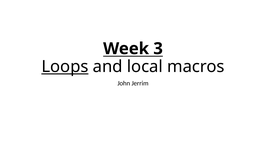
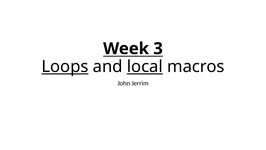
local underline: none -> present (145, 66)
